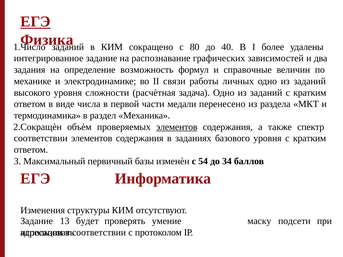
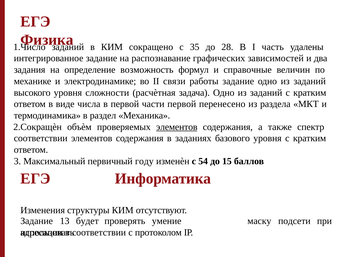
ЕГЭ underline: present -> none (35, 22)
80: 80 -> 35 (195, 47)
40: 40 -> 28 (227, 47)
более: более -> часть (273, 47)
работы личных: личных -> задание (238, 81)
части медали: медали -> первой (182, 104)
базы: базы -> году (144, 161)
34: 34 -> 15 (227, 161)
